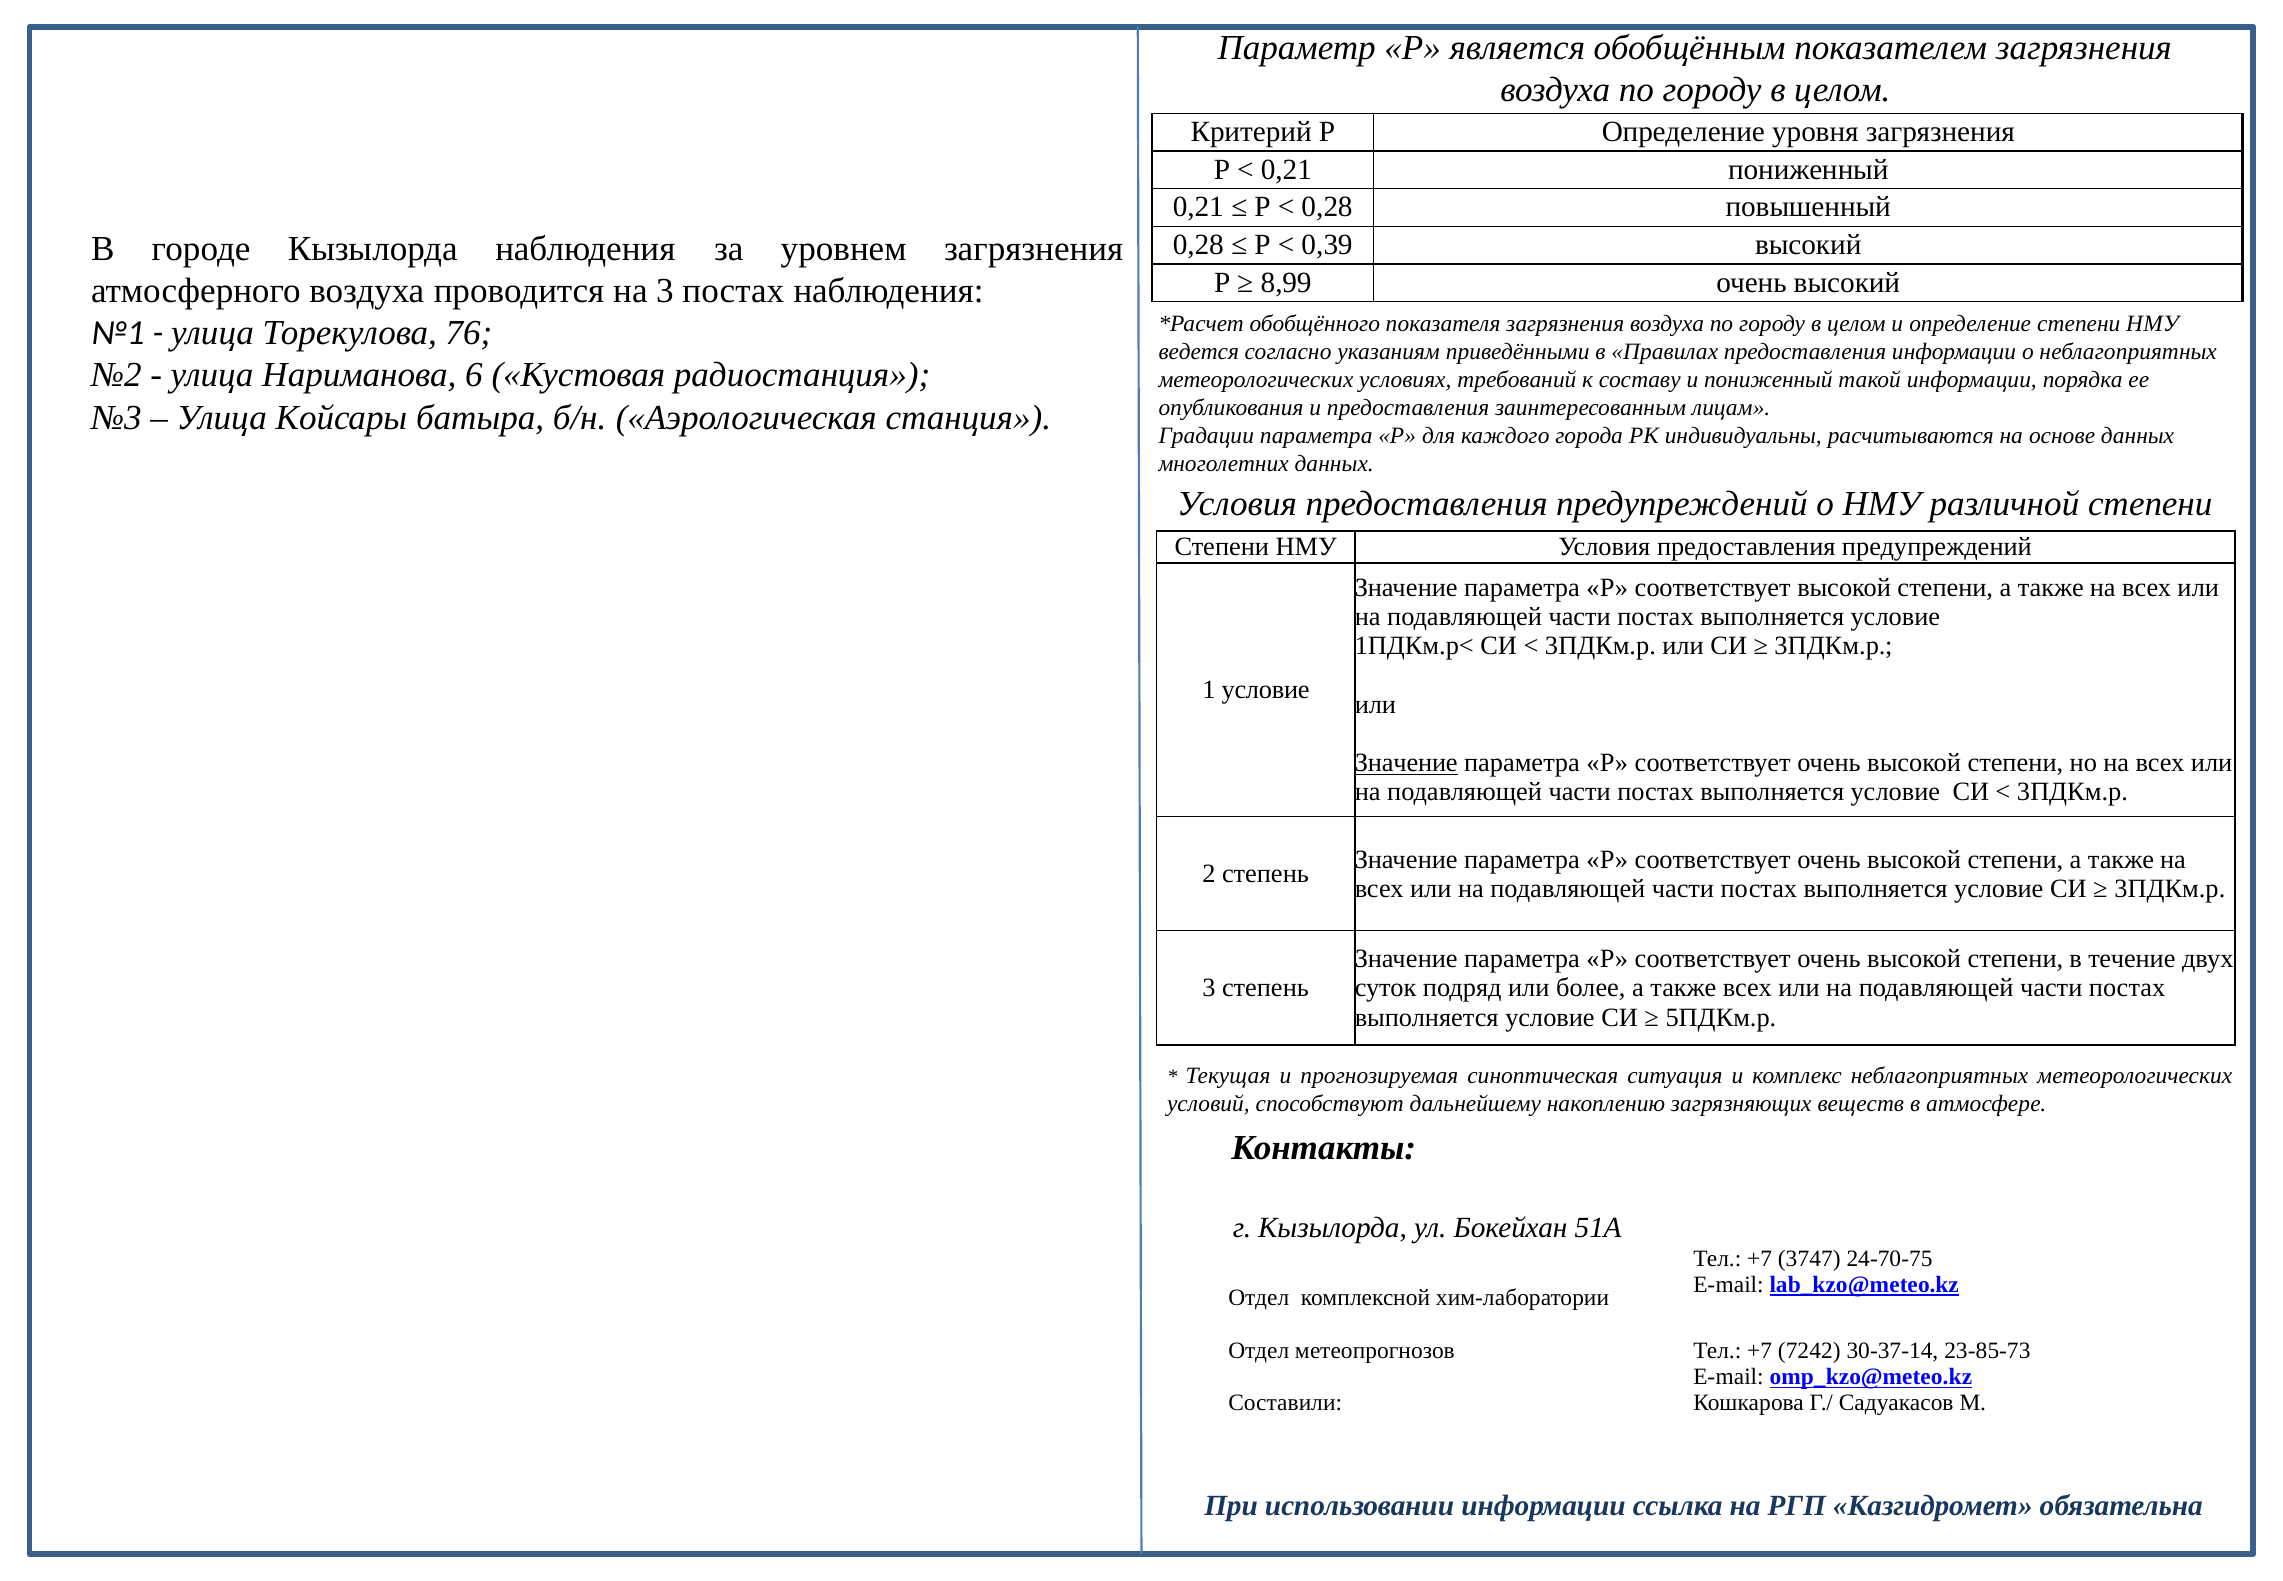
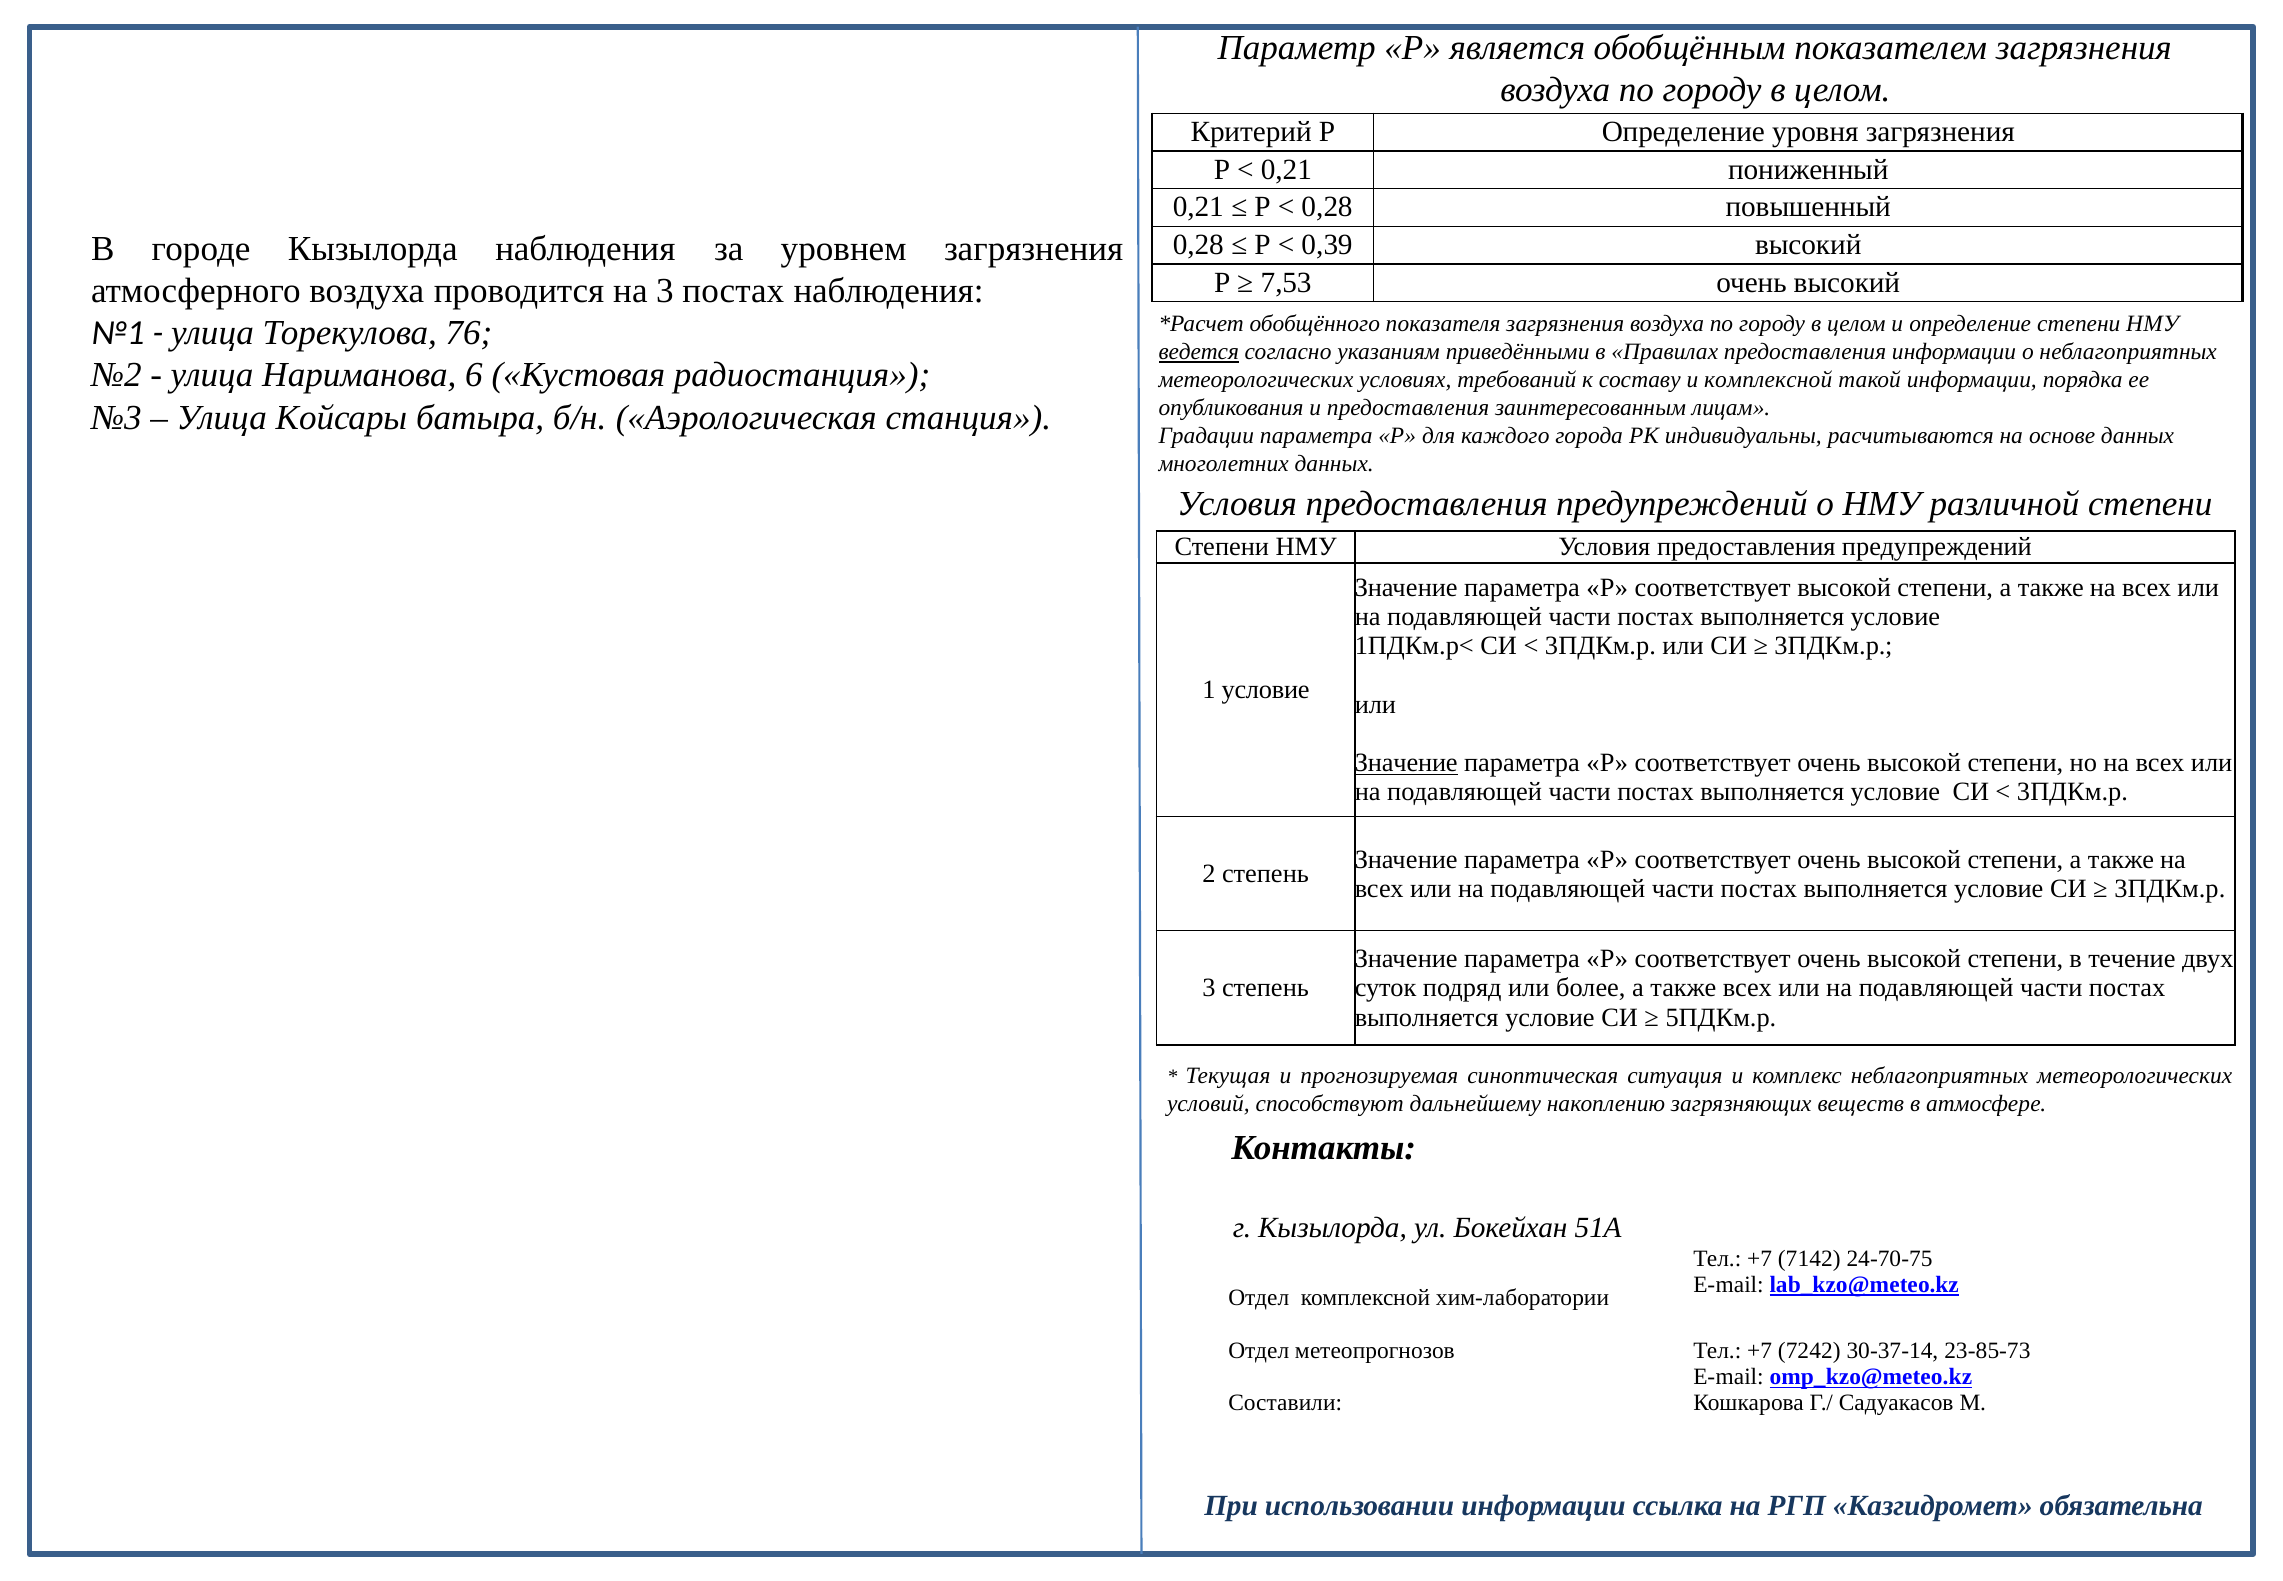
8,99: 8,99 -> 7,53 (1286, 283)
ведется underline: none -> present (1199, 352)
и пониженный: пониженный -> комплексной (1768, 380)
3747: 3747 -> 7142 (1809, 1258)
